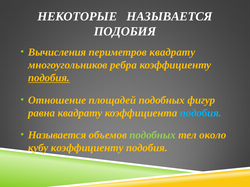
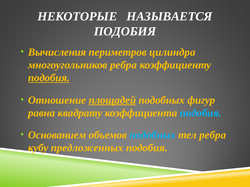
периметров квадрату: квадрату -> цилиндра (172, 52)
площадей underline: none -> present (112, 100)
Называется: Называется -> Основанием (57, 135)
подобных colour: light green -> light blue (153, 135)
тел около: около -> ребра (213, 135)
кубу коэффициенту: коэффициенту -> предложенных (87, 148)
